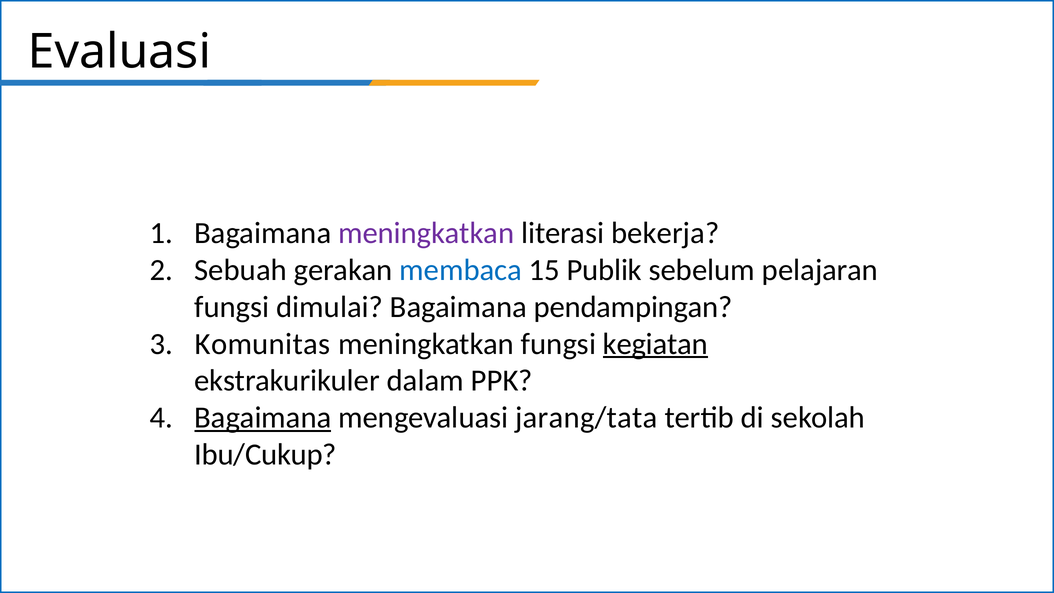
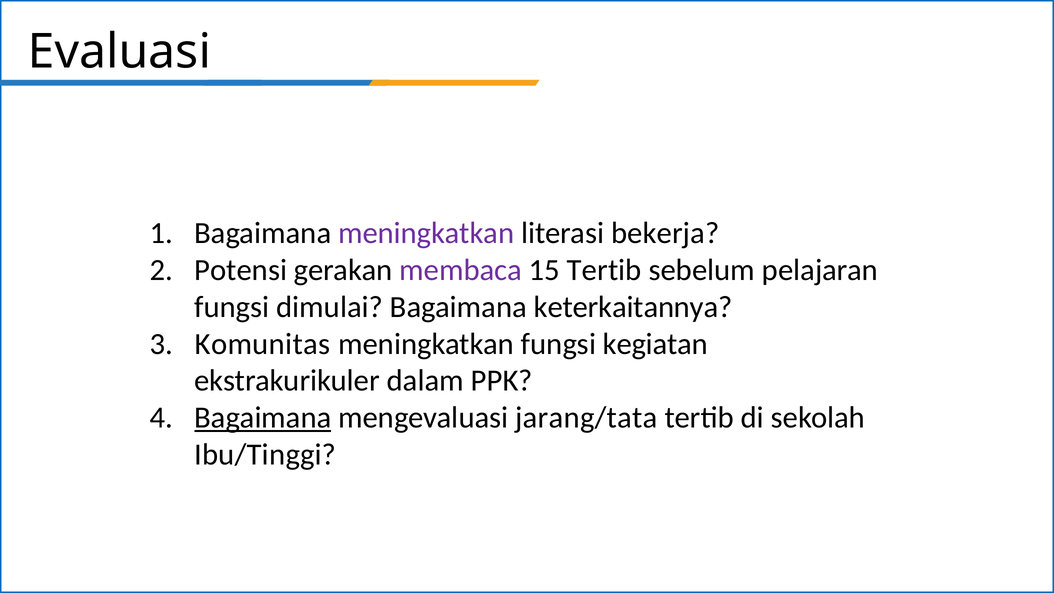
Sebuah: Sebuah -> Potensi (241, 270)
membaca colour: blue -> purple (461, 270)
15 Publik: Publik -> Tertib (604, 270)
pendampingan: pendampingan -> keterkaitannya (633, 307)
kegiatan underline: present -> none (655, 344)
Ibu/Cukup: Ibu/Cukup -> Ibu/Tinggi (265, 455)
